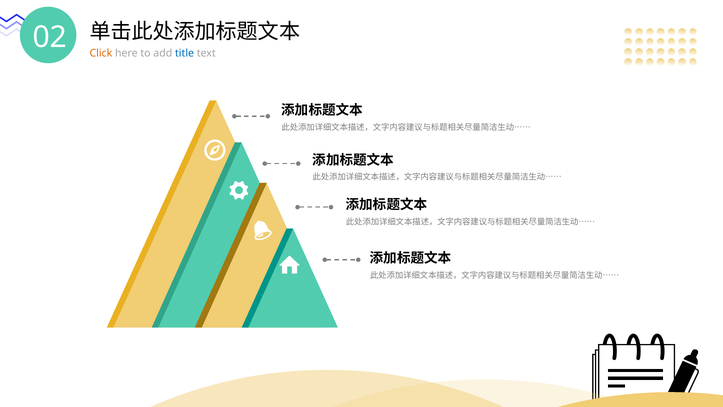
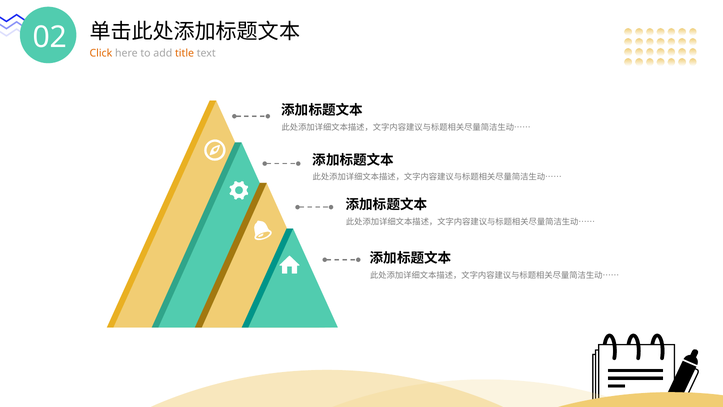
title colour: blue -> orange (185, 53)
